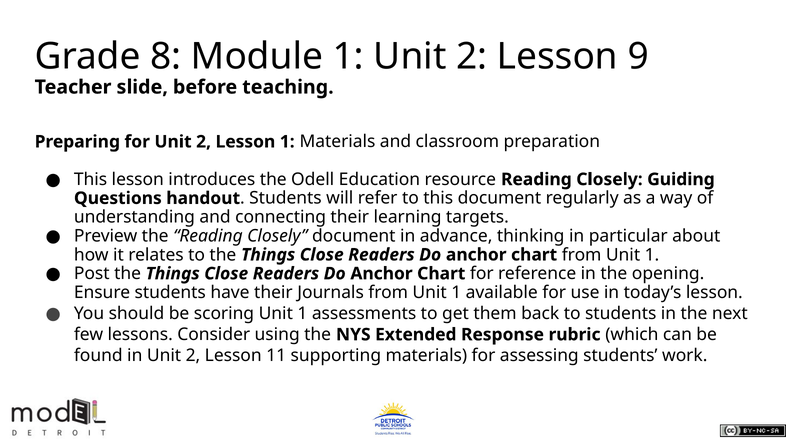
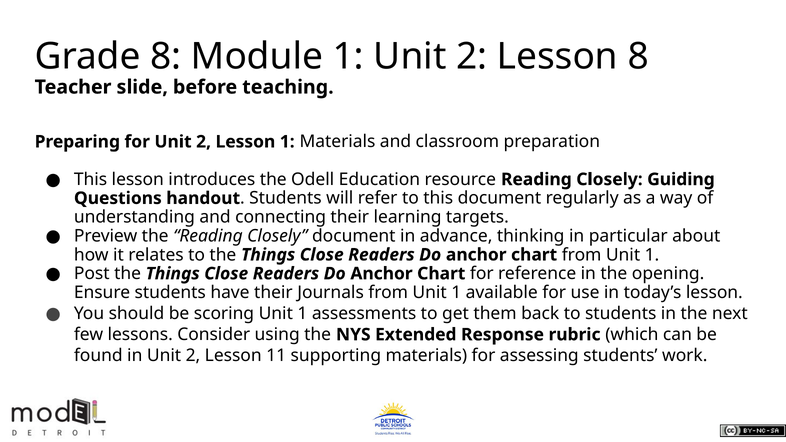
Lesson 9: 9 -> 8 (638, 56)
